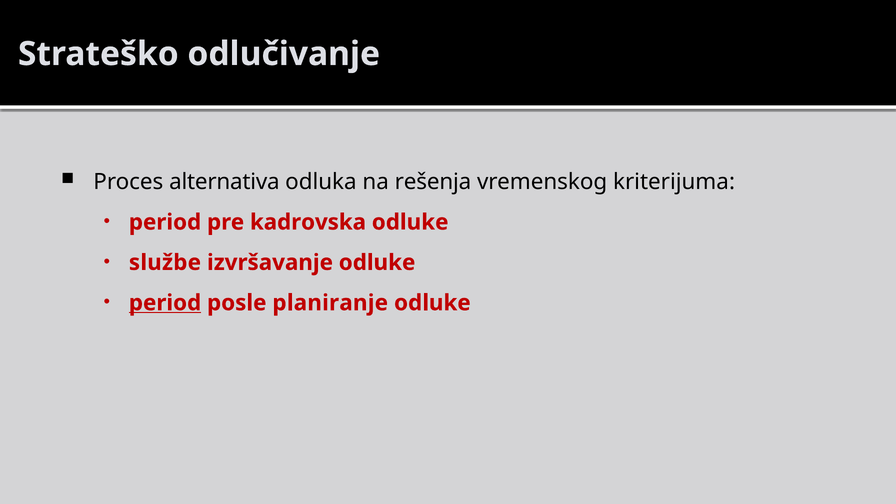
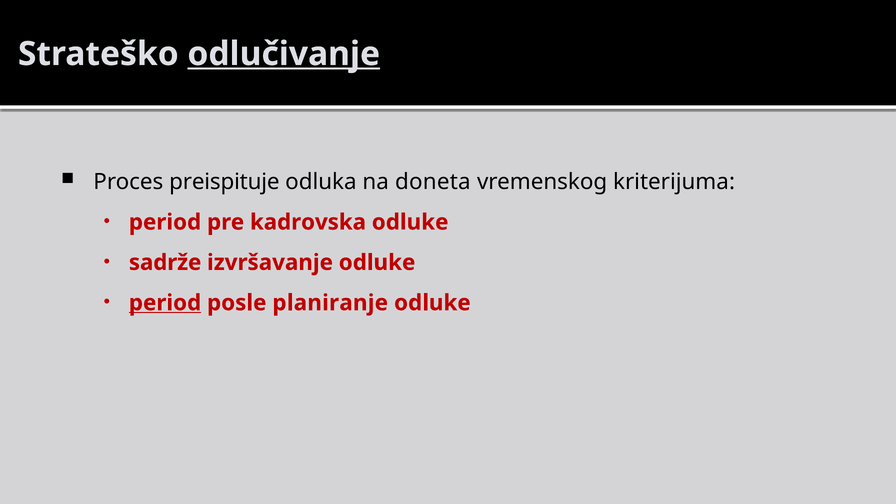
odlučivanje underline: none -> present (284, 54)
alternativa: alternativa -> preispituje (224, 182)
rešenja: rešenja -> doneta (433, 182)
službe: službe -> sadrže (165, 263)
